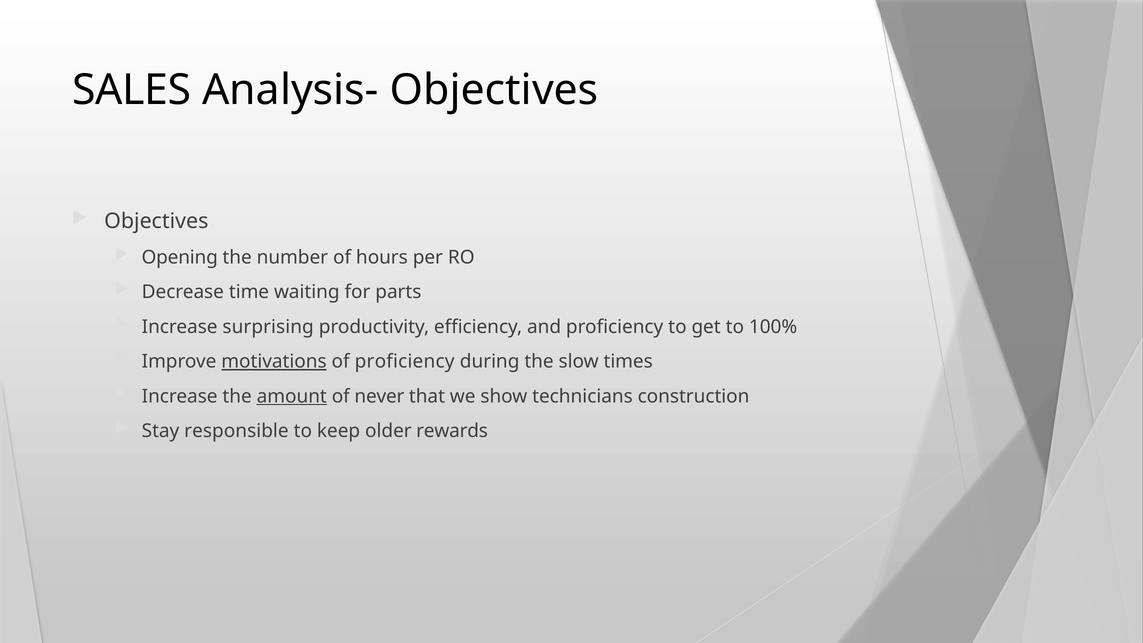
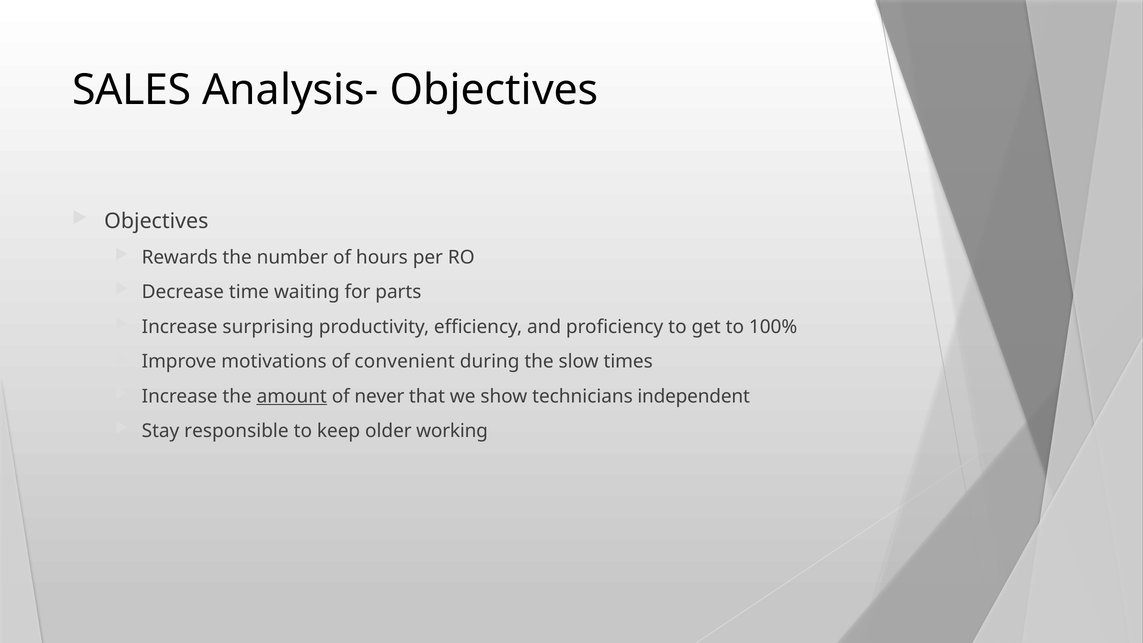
Opening: Opening -> Rewards (180, 257)
motivations underline: present -> none (274, 362)
of proficiency: proficiency -> convenient (405, 362)
construction: construction -> independent (694, 396)
rewards: rewards -> working (452, 431)
